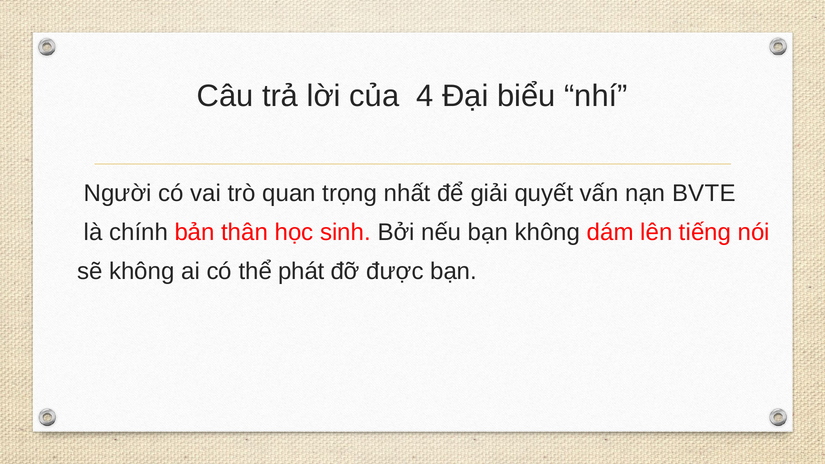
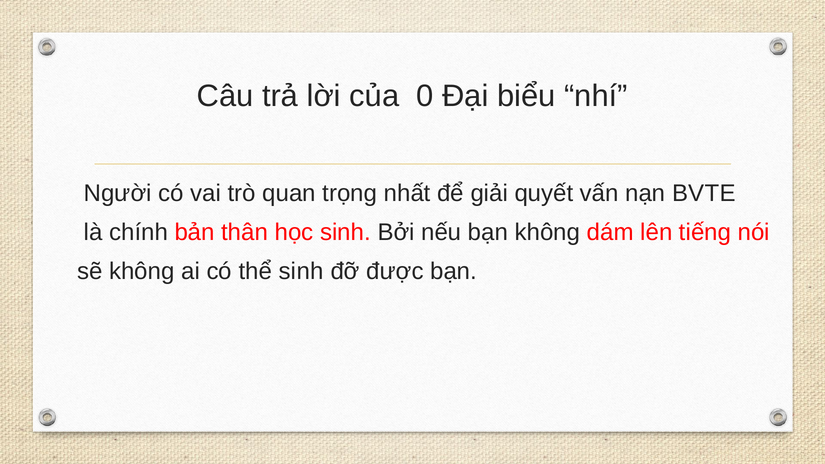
4: 4 -> 0 (425, 96)
thể phát: phát -> sinh (301, 271)
